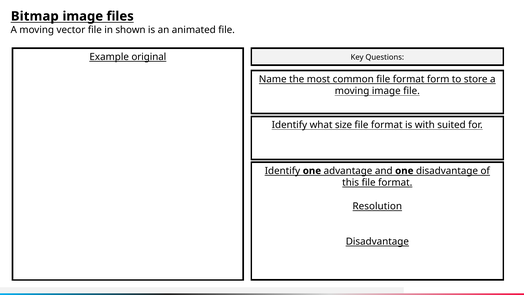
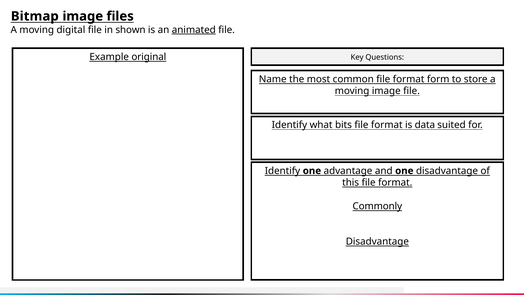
vector: vector -> digital (71, 30)
animated underline: none -> present (194, 30)
size: size -> bits (343, 125)
with: with -> data (425, 125)
Resolution: Resolution -> Commonly (377, 206)
